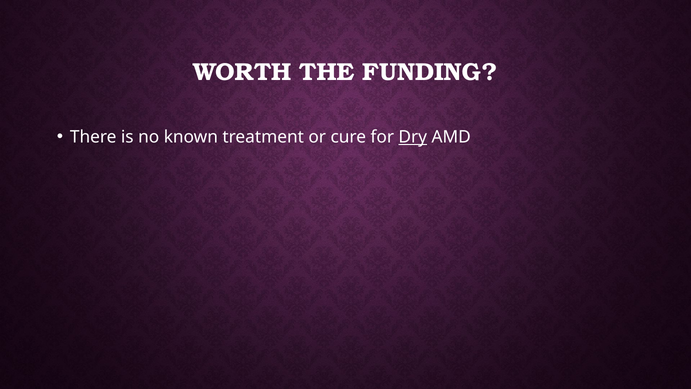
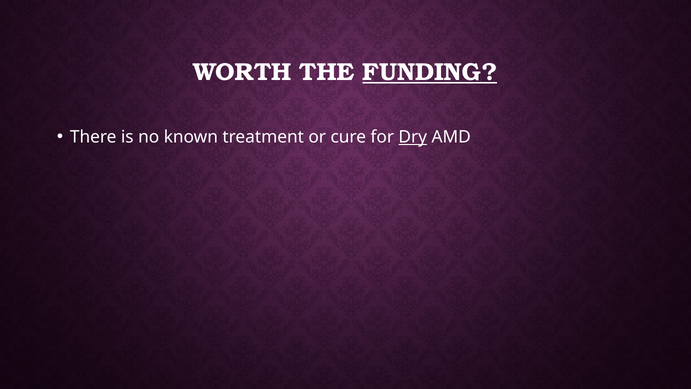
FUNDING underline: none -> present (430, 72)
